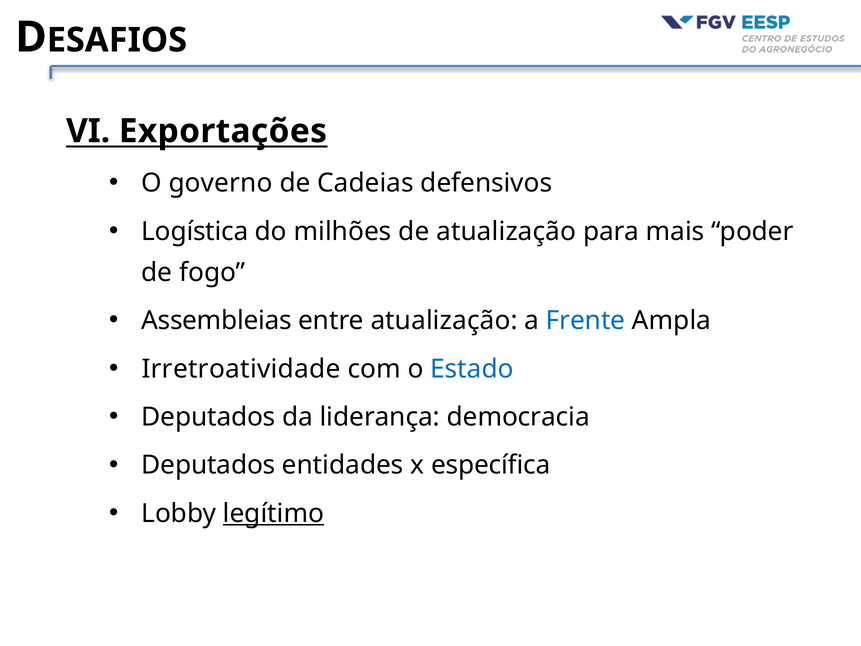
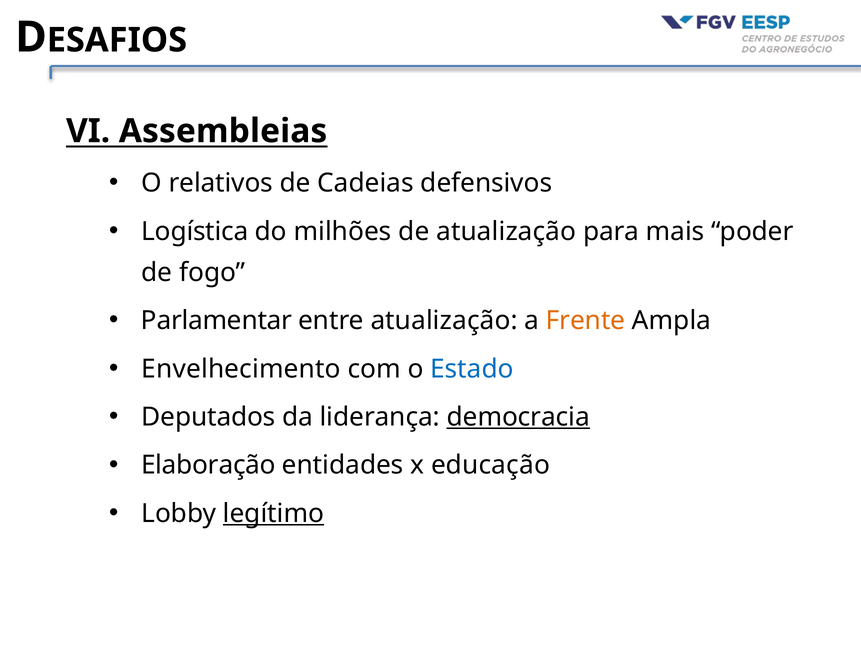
Exportações: Exportações -> Assembleias (223, 131)
governo: governo -> relativos (221, 183)
Assembleias: Assembleias -> Parlamentar (217, 320)
Frente colour: blue -> orange (586, 320)
Irretroatividade: Irretroatividade -> Envelhecimento (241, 369)
democracia underline: none -> present (518, 417)
Deputados: Deputados -> Elaboração (208, 465)
específica: específica -> educação (490, 465)
